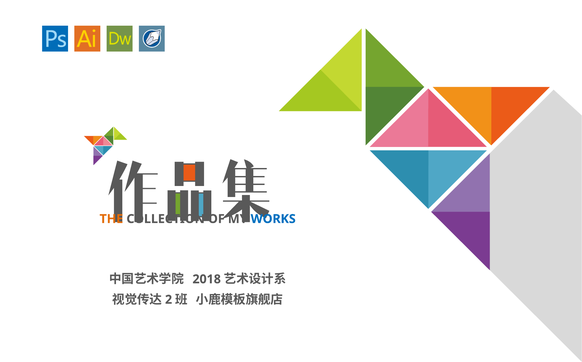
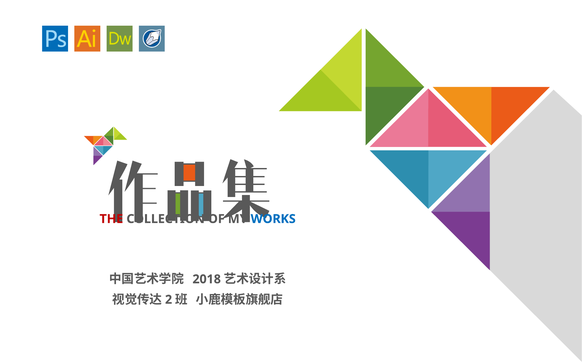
THE colour: orange -> red (111, 219)
